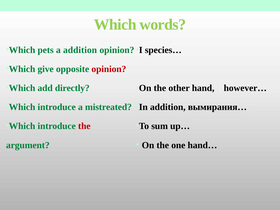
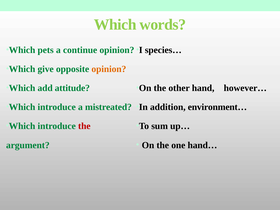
a addition: addition -> continue (80, 50)
opinion colour: red -> orange (109, 69)
directly: directly -> attitude (72, 88)
вымирания…: вымирания… -> environment… (217, 107)
